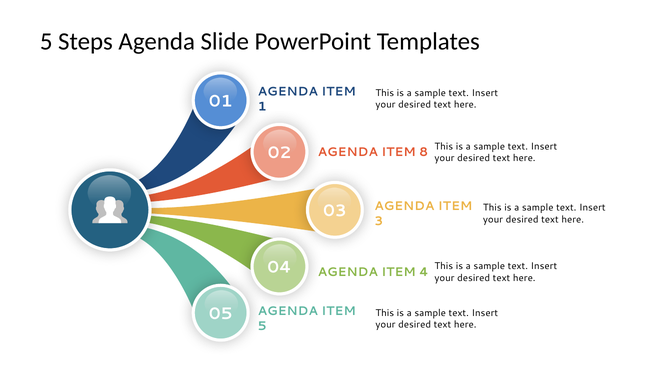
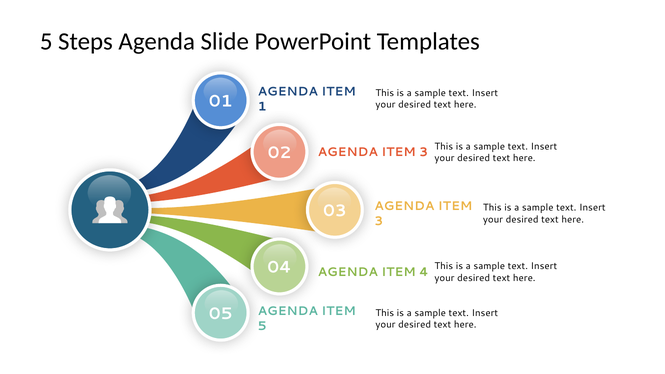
8: 8 -> 3 (424, 152)
